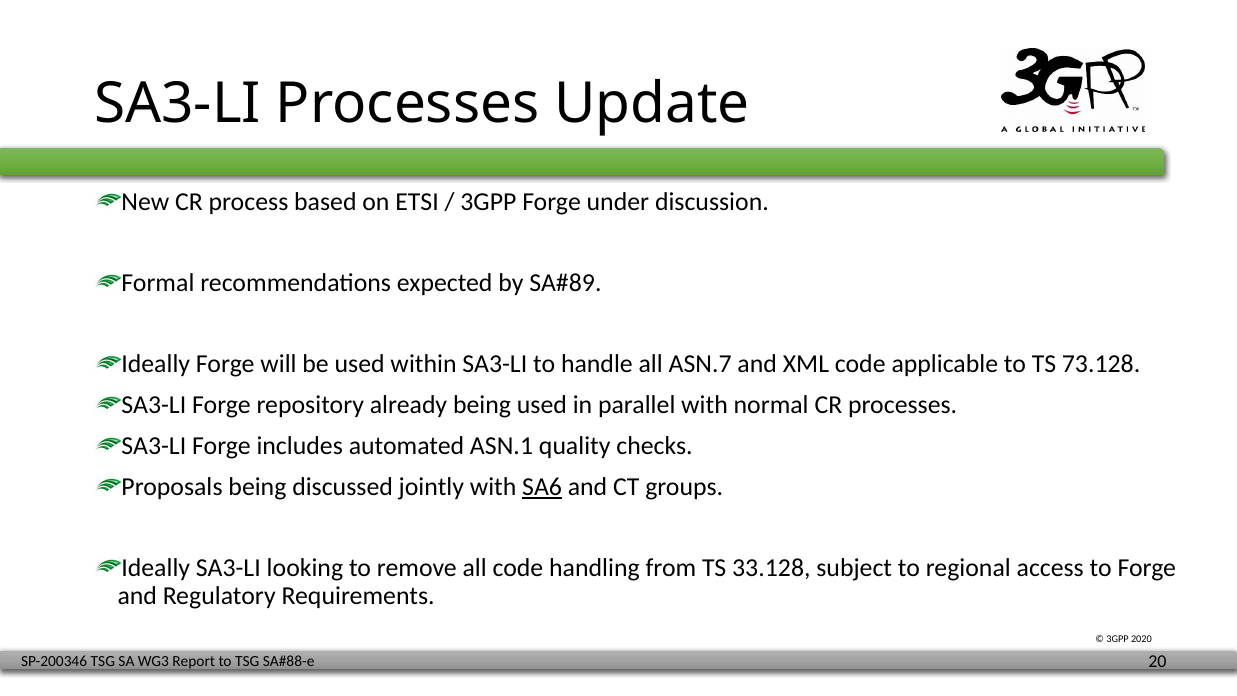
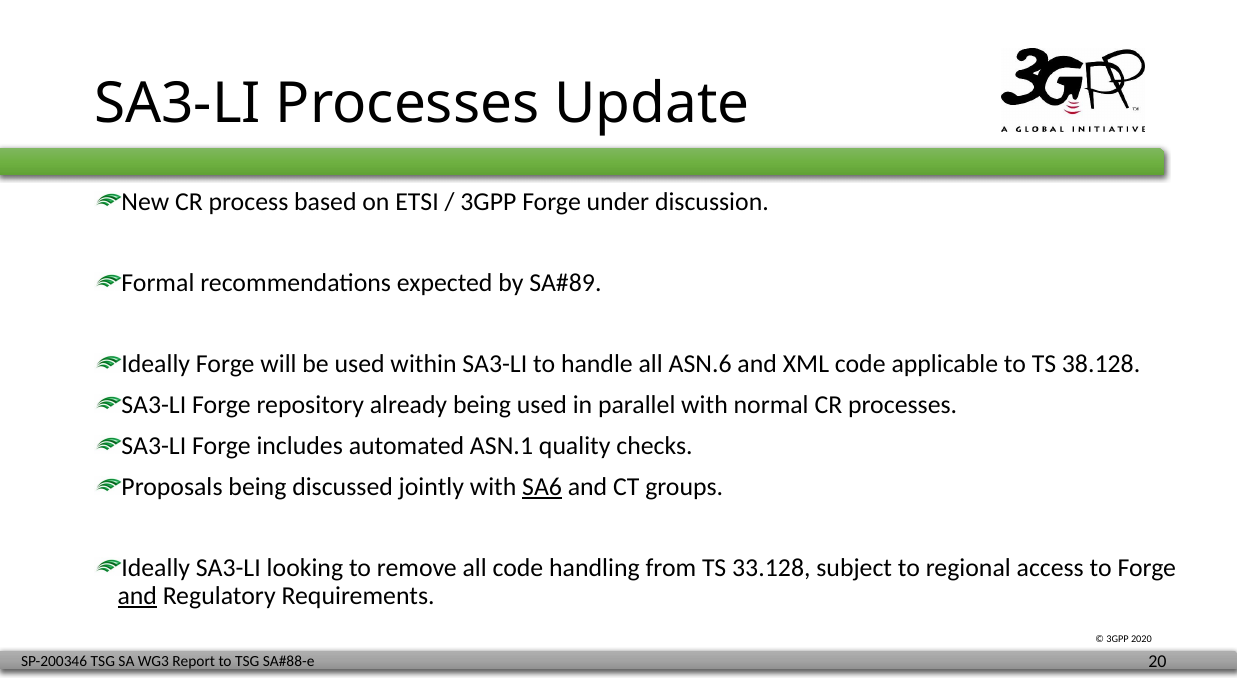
ASN.7: ASN.7 -> ASN.6 (700, 364)
73.128: 73.128 -> 38.128 (1101, 364)
and underline: none -> present (137, 596)
